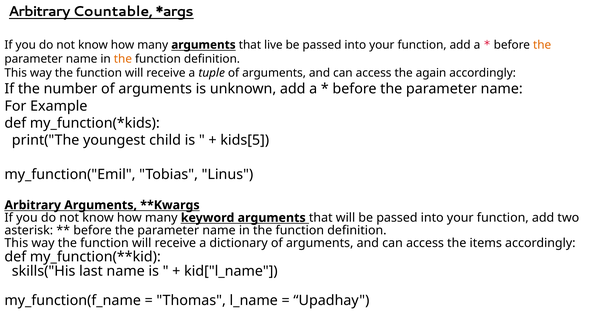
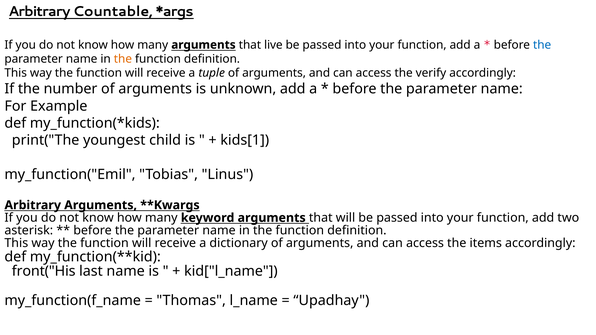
the colour: orange -> blue (542, 45)
again: again -> verify (431, 73)
kids[5: kids[5 -> kids[1 (245, 140)
skills("His: skills("His -> front("His (44, 271)
